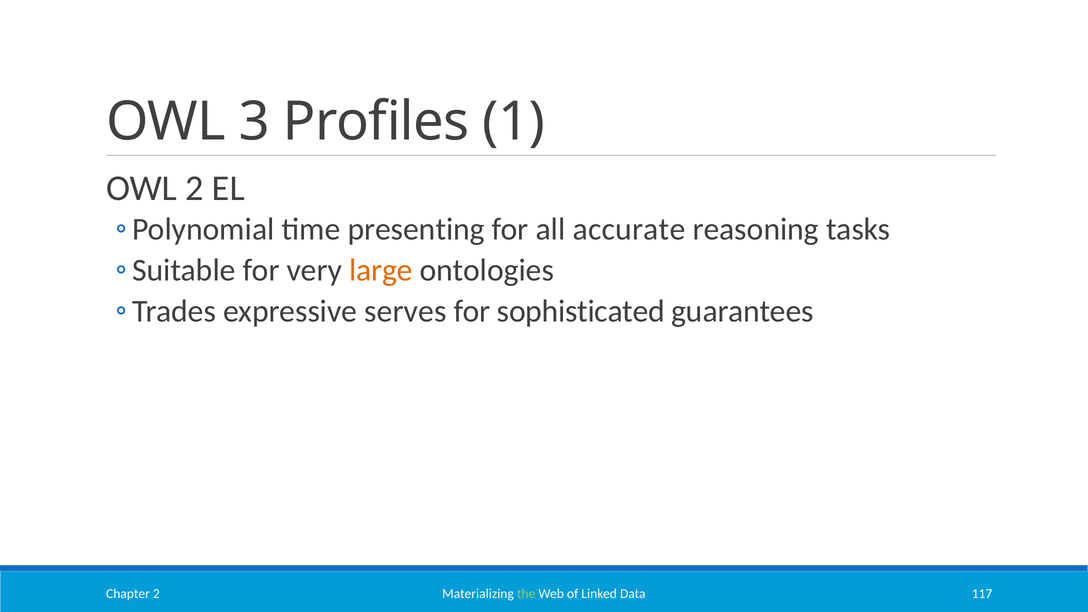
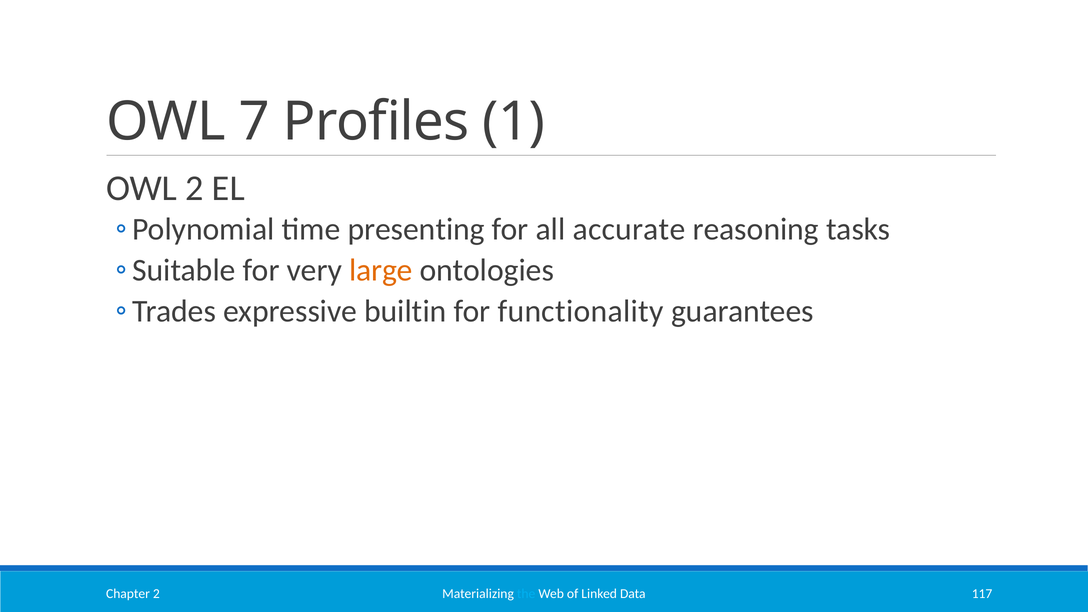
3: 3 -> 7 (254, 122)
serves: serves -> builtin (405, 311)
sophisticated: sophisticated -> functionality (581, 311)
the colour: light green -> light blue (526, 594)
